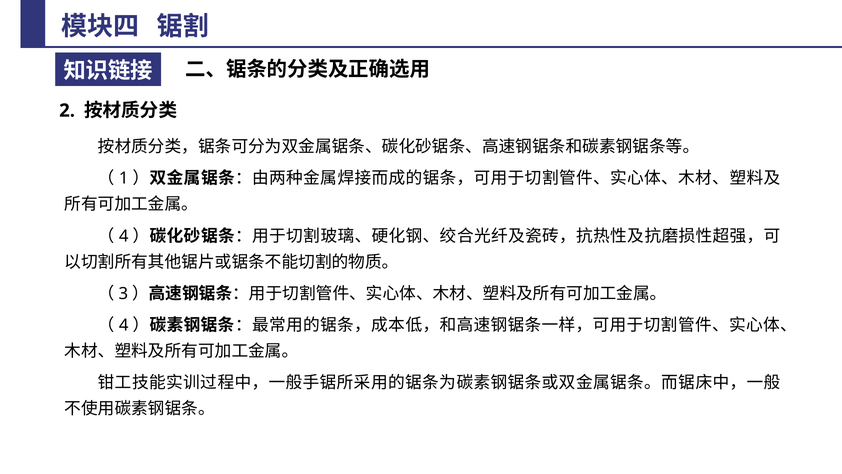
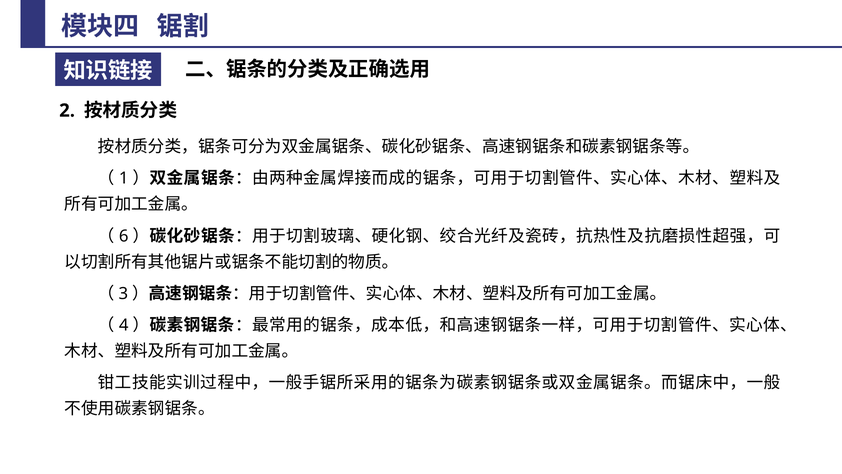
4: 4 -> 6 (124, 236)
